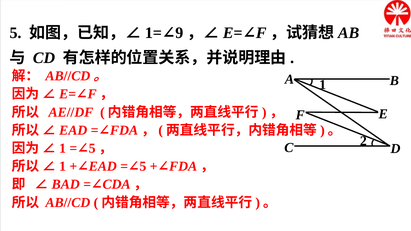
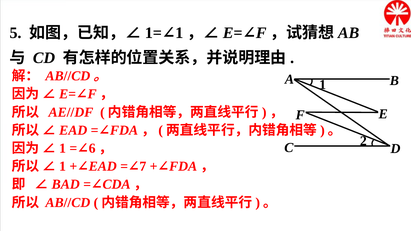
9: 9 -> 1 (179, 33)
5: 5 -> 6 (92, 148)
5: 5 -> 7 (143, 167)
